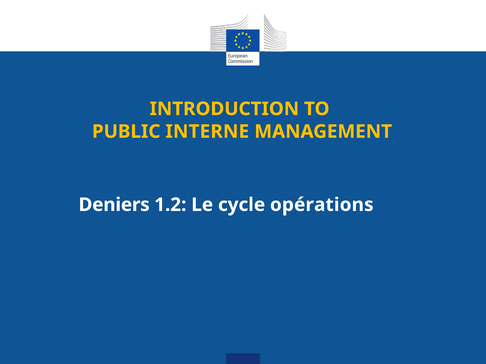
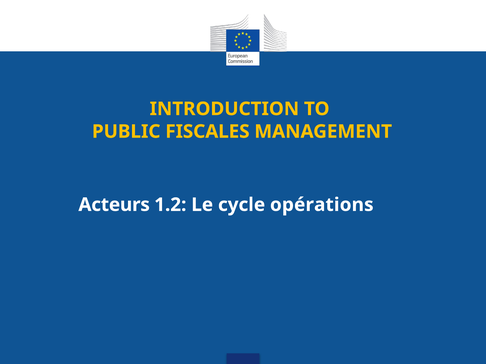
INTERNE: INTERNE -> FISCALES (207, 132)
Deniers: Deniers -> Acteurs (114, 205)
